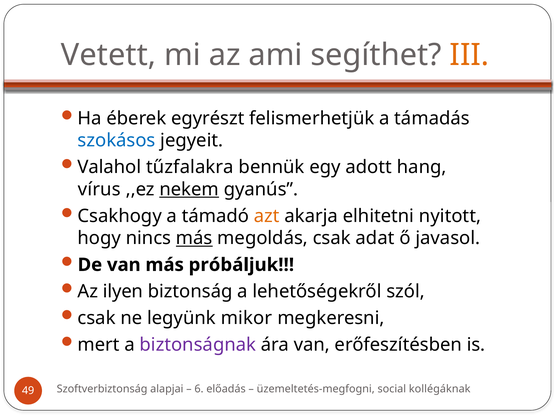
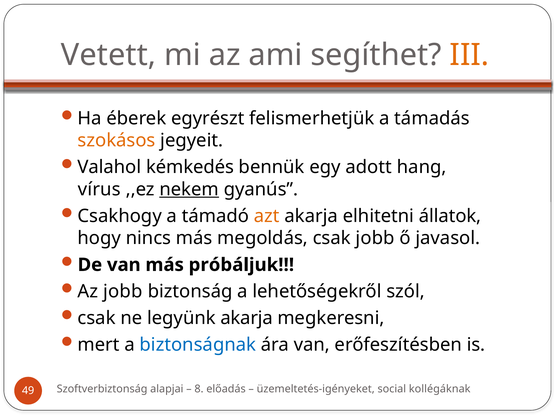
szokásos colour: blue -> orange (117, 141)
tűzfalakra: tűzfalakra -> kémkedés (190, 167)
nyitott: nyitott -> állatok (450, 216)
más underline: present -> none (194, 238)
csak adat: adat -> jobb (375, 238)
Az ilyen: ilyen -> jobb (123, 292)
legyünk mikor: mikor -> akarja (247, 318)
biztonságnak colour: purple -> blue (198, 345)
6: 6 -> 8 (199, 389)
üzemeltetés-megfogni: üzemeltetés-megfogni -> üzemeltetés-igényeket (316, 389)
